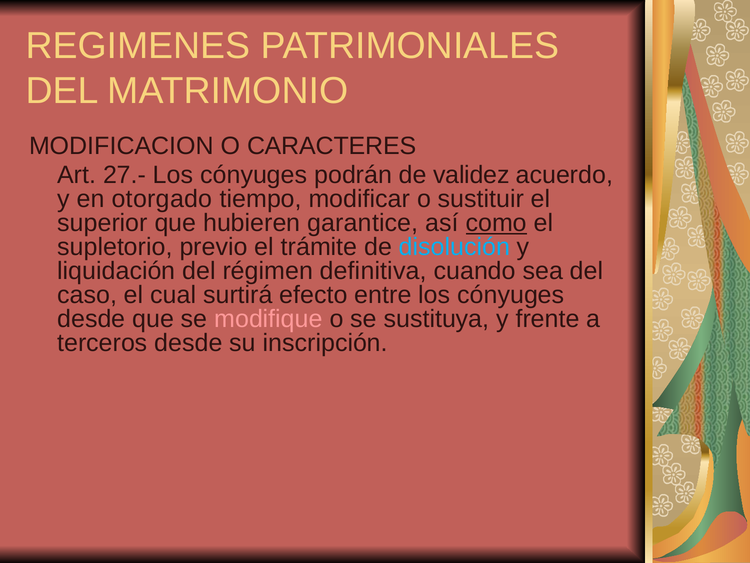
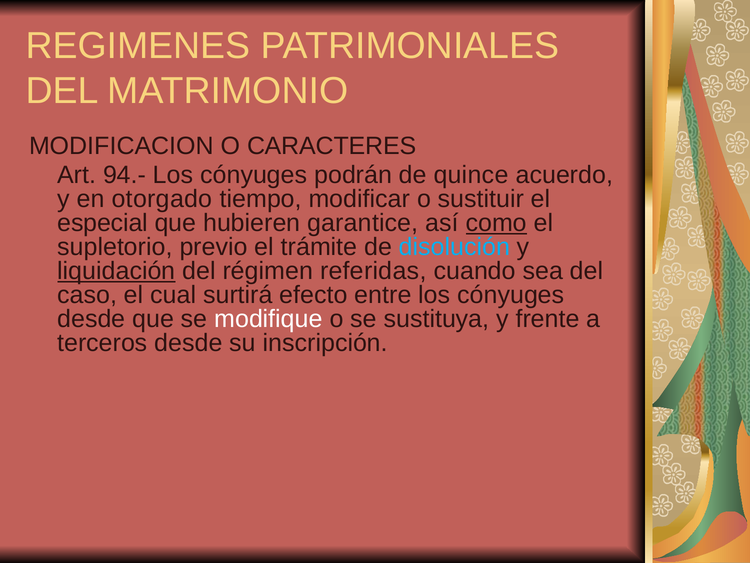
27.-: 27.- -> 94.- (125, 175)
validez: validez -> quince (471, 175)
superior: superior -> especial (103, 223)
liquidación underline: none -> present (116, 271)
definitiva: definitiva -> referidas (373, 271)
modifique colour: pink -> white (268, 319)
